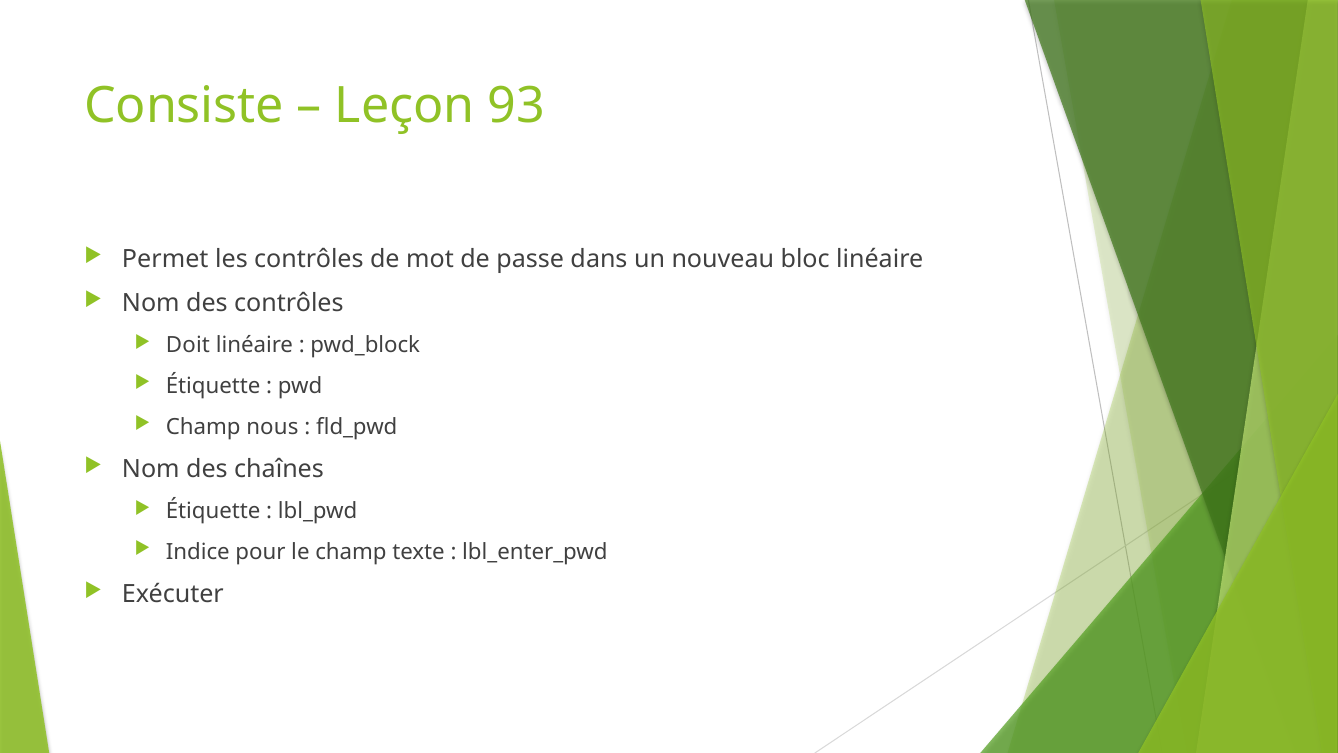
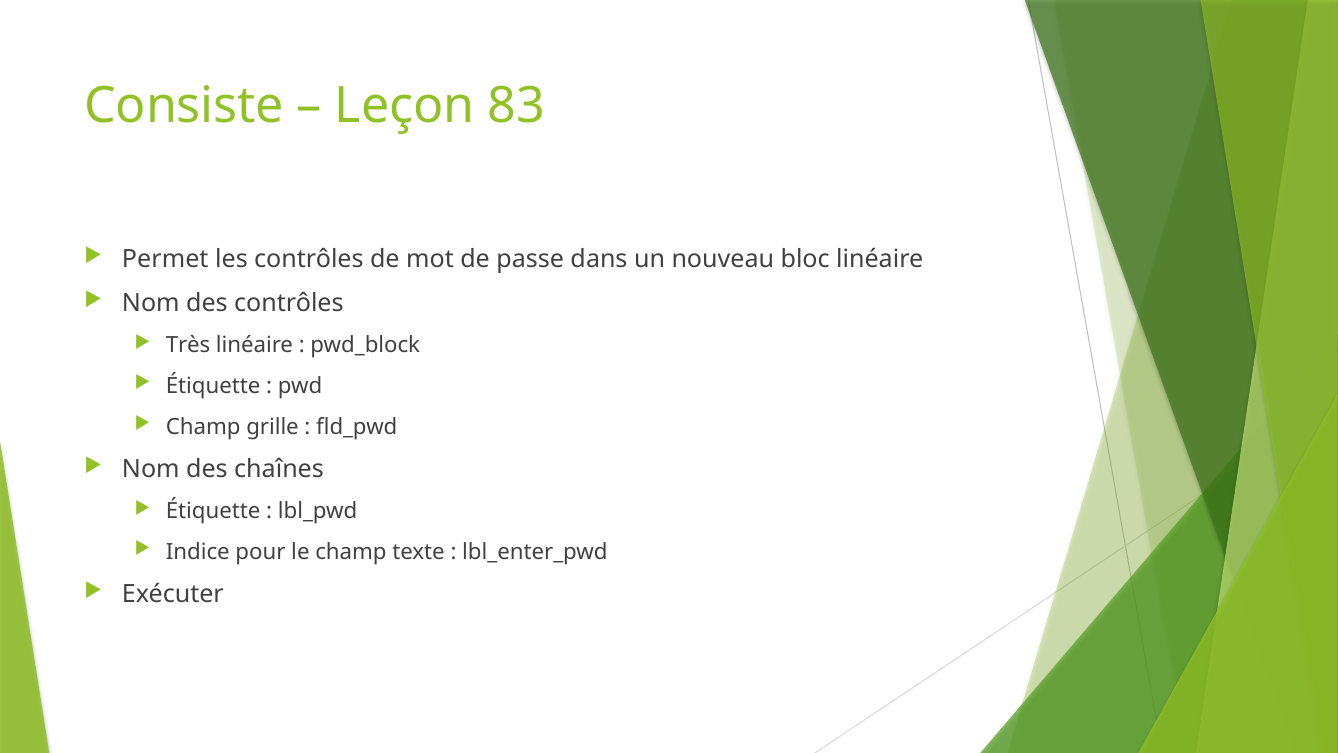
93: 93 -> 83 (517, 106)
Doit: Doit -> Très (188, 345)
nous: nous -> grille (273, 426)
